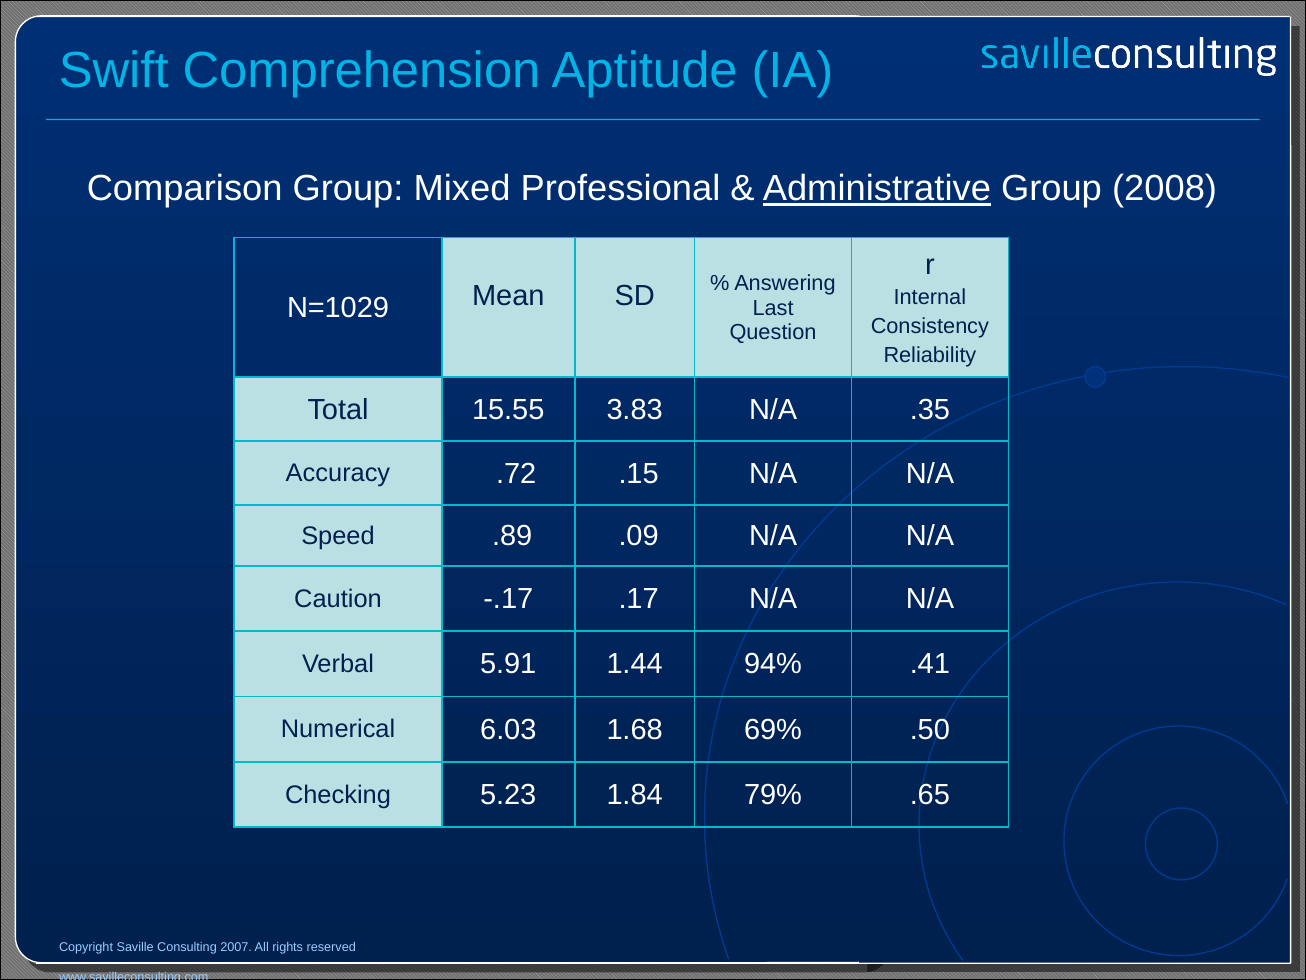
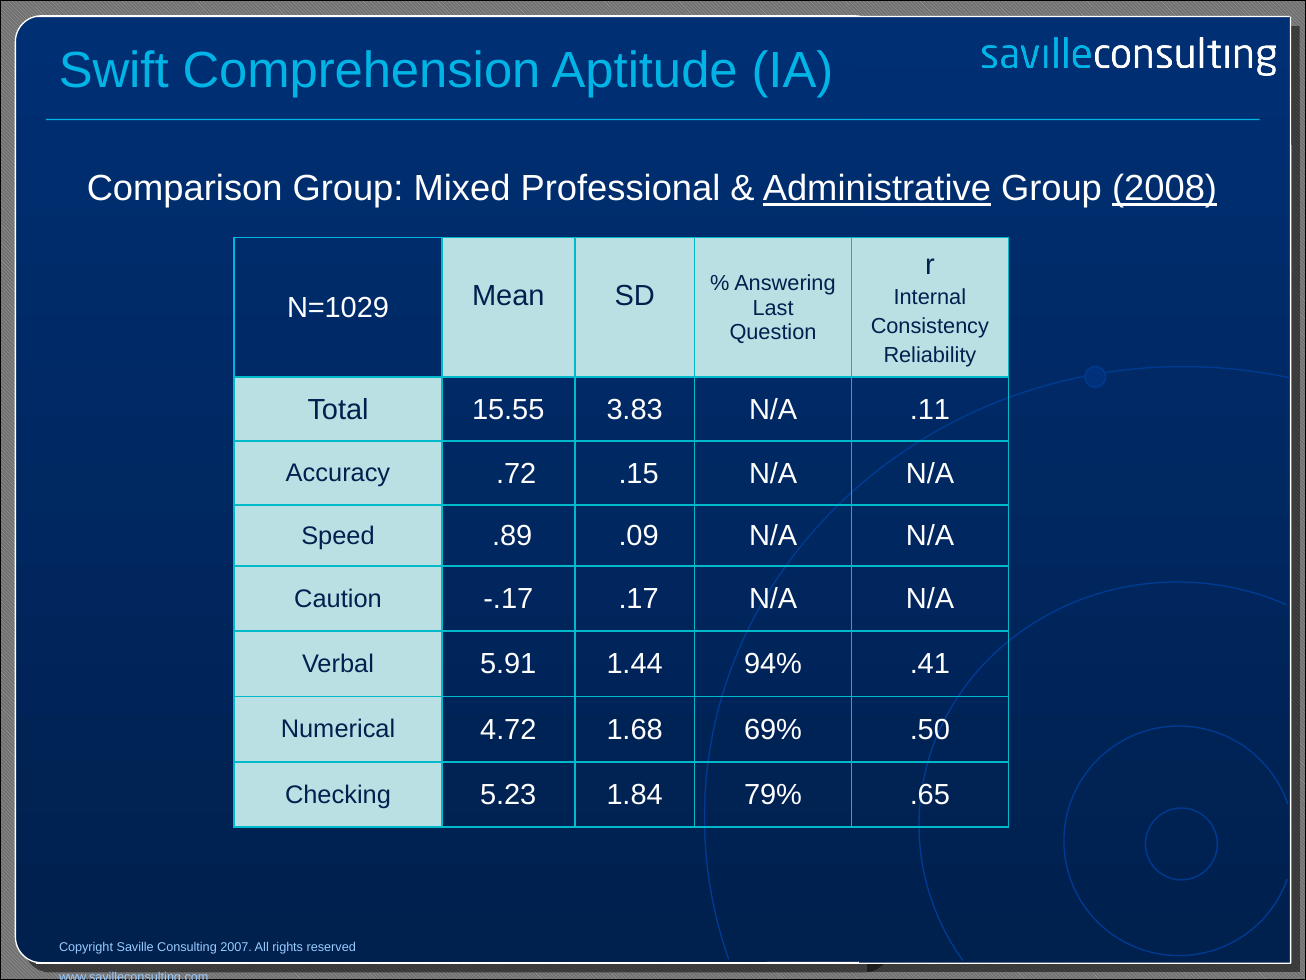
2008 underline: none -> present (1165, 189)
.35: .35 -> .11 (930, 409)
6.03: 6.03 -> 4.72 (508, 729)
